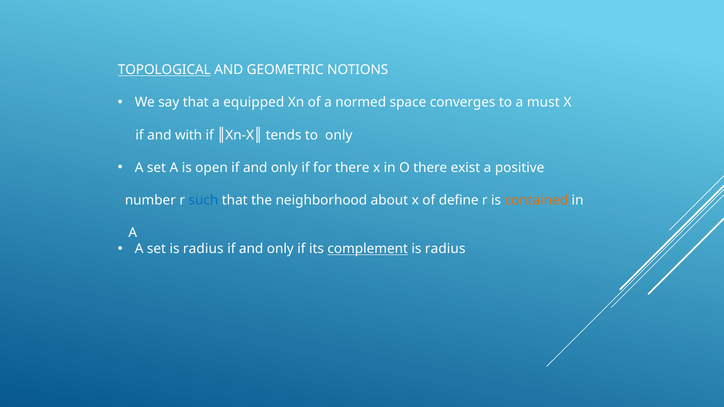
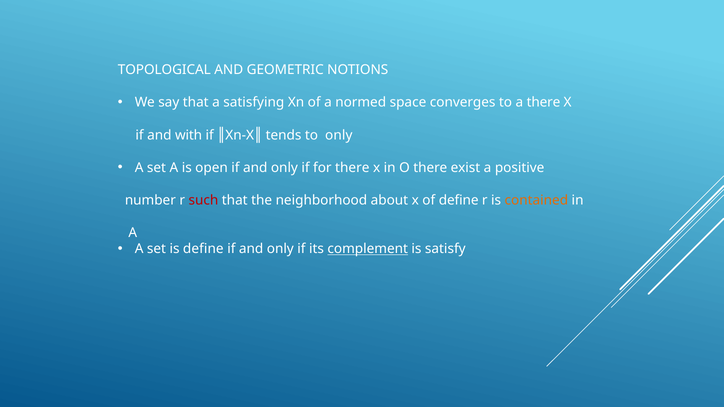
TOPOLOGICAL underline: present -> none (164, 70)
equipped: equipped -> satisfying (254, 103)
a must: must -> there (543, 103)
such colour: blue -> red (203, 200)
set is radius: radius -> define (203, 249)
radius: radius -> satisfy (445, 249)
